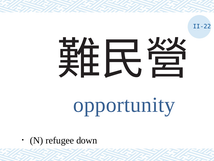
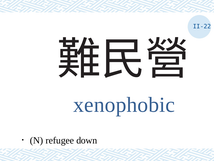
opportunity: opportunity -> xenophobic (124, 105)
